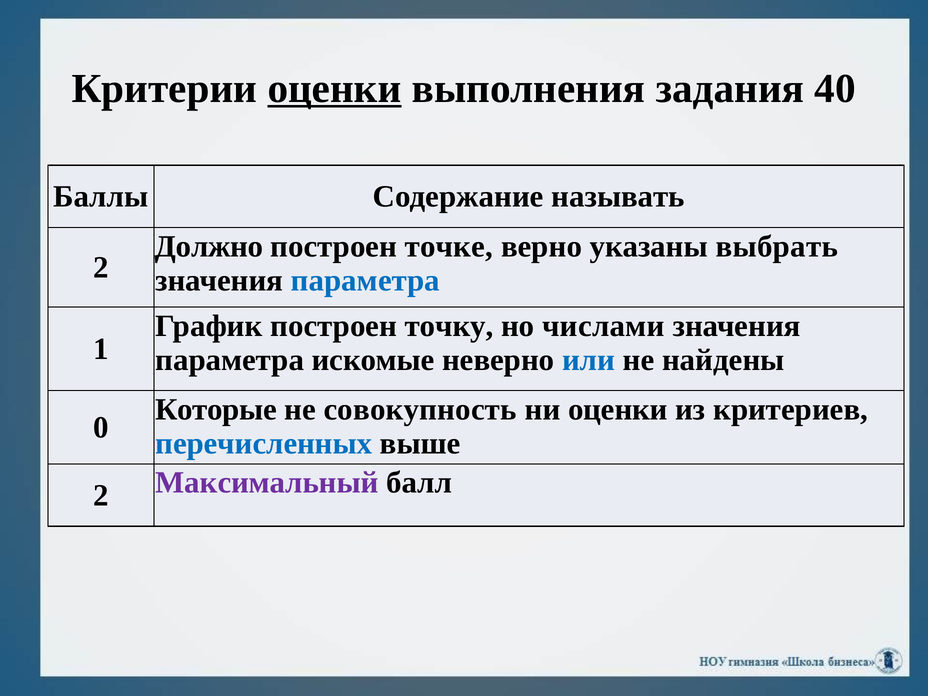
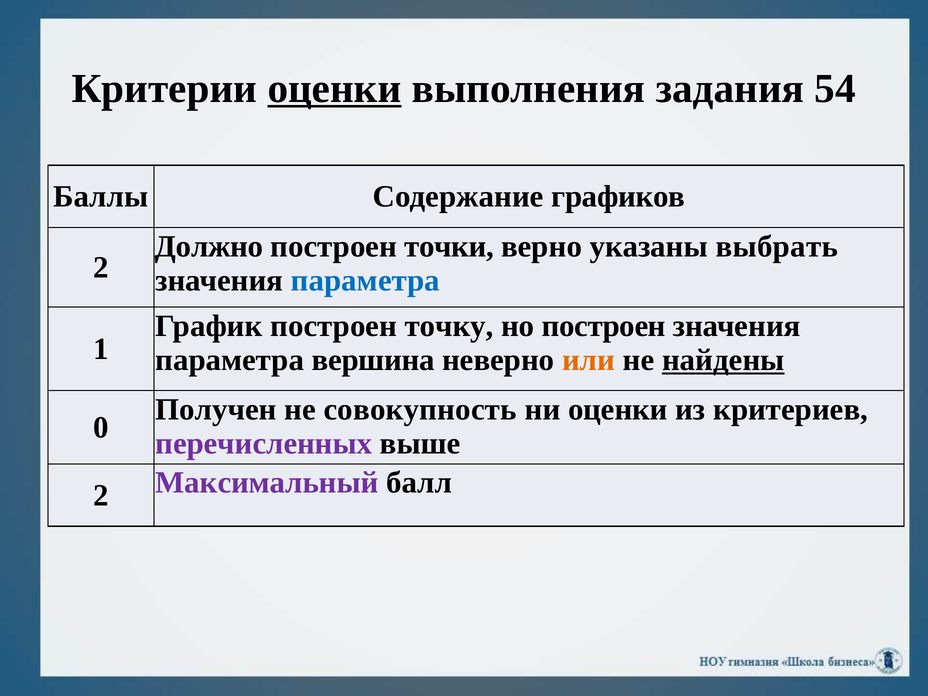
40: 40 -> 54 (835, 89)
называть: называть -> графиков (618, 197)
точке: точке -> точки (449, 246)
но числами: числами -> построен (604, 326)
искомые: искомые -> вершина (373, 360)
или colour: blue -> orange (589, 360)
найдены underline: none -> present (723, 360)
Которые: Которые -> Получен (216, 409)
перечисленных colour: blue -> purple (264, 444)
